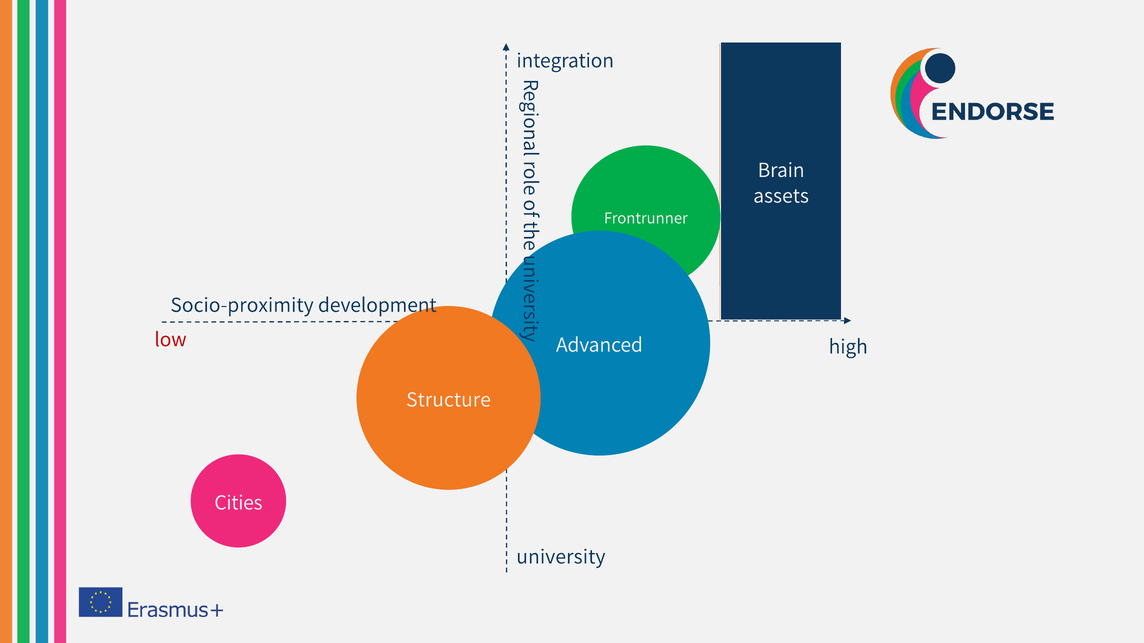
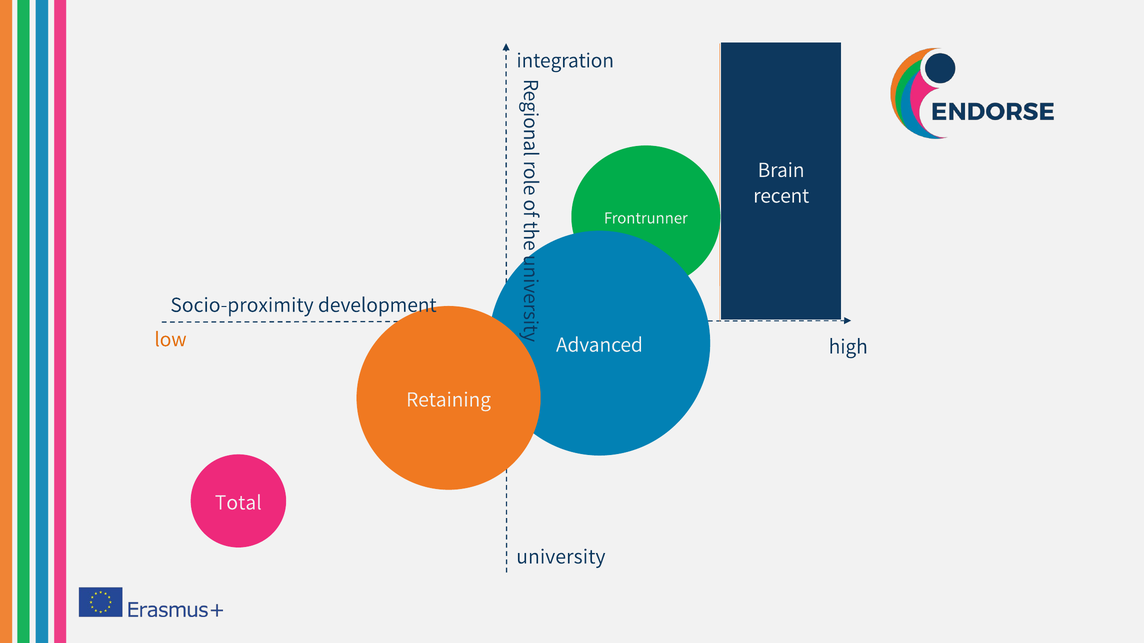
assets: assets -> recent (781, 196)
low colour: red -> orange (170, 339)
Structure: Structure -> Retaining (449, 400)
Cities: Cities -> Total (238, 503)
